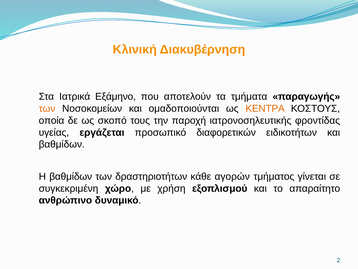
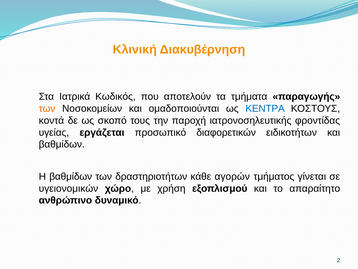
Εξάμηνο: Εξάμηνο -> Κωδικός (115, 96)
ΚΕΝΤΡΑ colour: orange -> blue (265, 108)
οποία: οποία -> κοντά (51, 120)
συγκεκριμένη: συγκεκριμένη -> υγειονομικών (68, 188)
